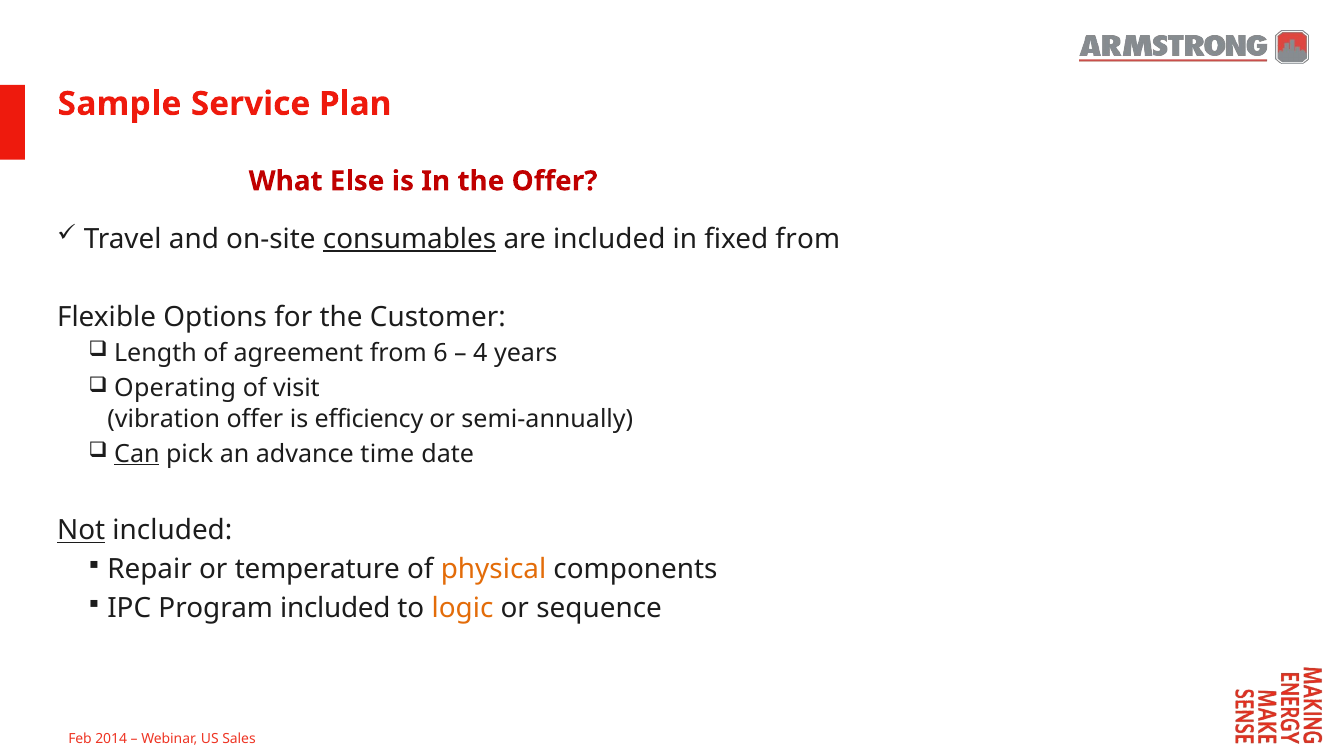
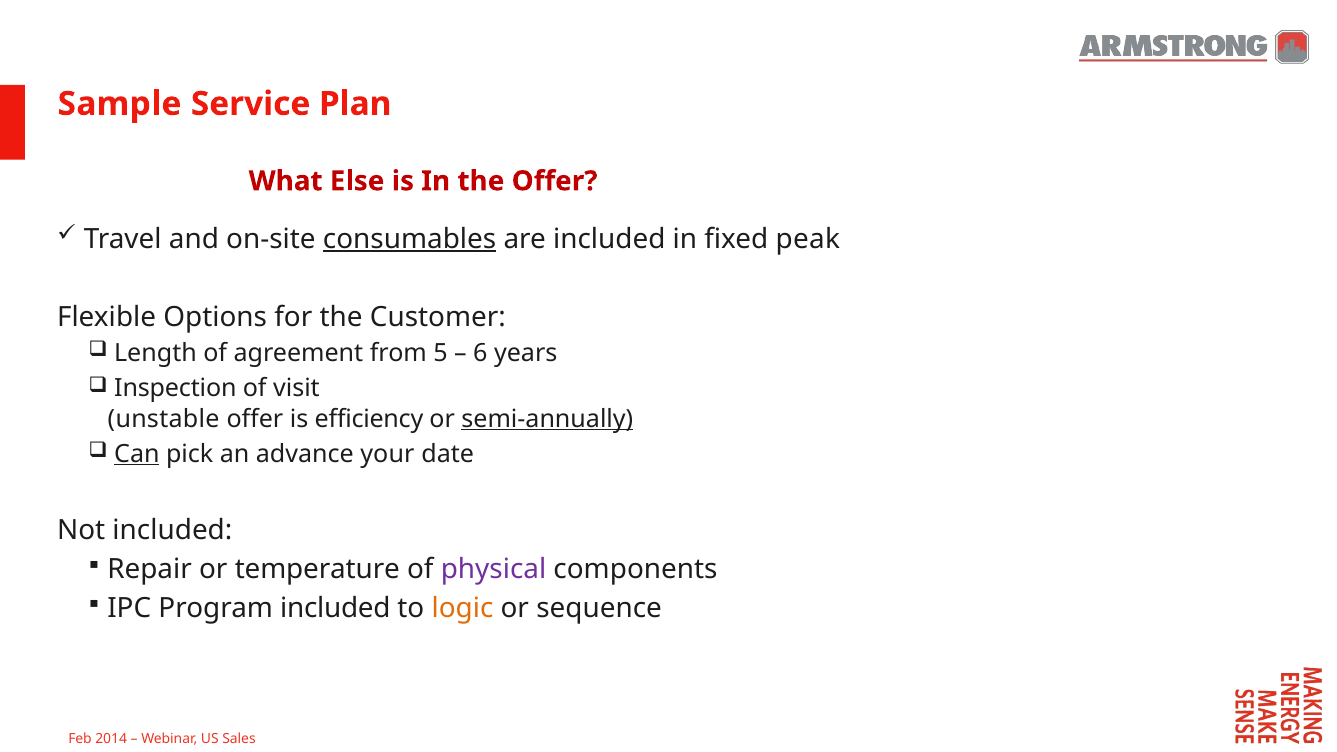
fixed from: from -> peak (808, 239)
6: 6 -> 5 (441, 354)
4: 4 -> 6 (480, 354)
Operating: Operating -> Inspection (175, 389)
vibration: vibration -> unstable (164, 419)
semi-annually underline: none -> present (547, 419)
time: time -> your (387, 454)
Not underline: present -> none (81, 530)
physical colour: orange -> purple (494, 569)
